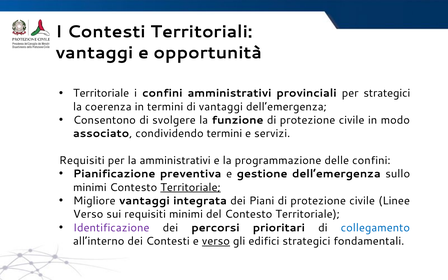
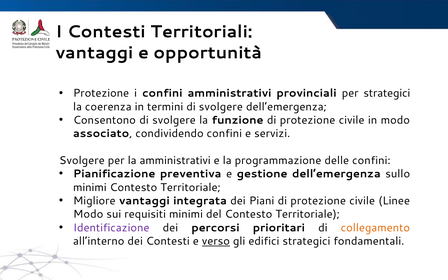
Territoriale: Territoriale -> Protezione (101, 93)
termini di vantaggi: vantaggi -> svolgere (221, 107)
condividendo termini: termini -> confini (224, 134)
Requisiti: Requisiti -> Svolgere (82, 160)
Territoriale underline: present -> none (190, 187)
Verso: Verso -> Modo (88, 214)
collegamento colour: blue -> orange (375, 228)
